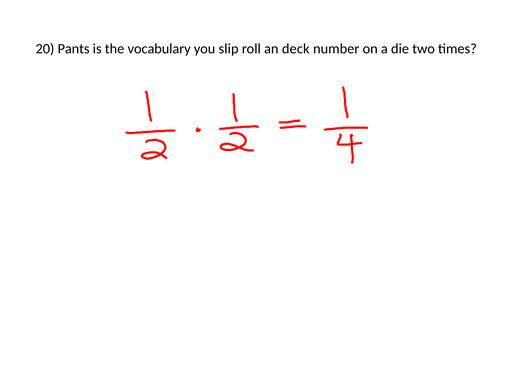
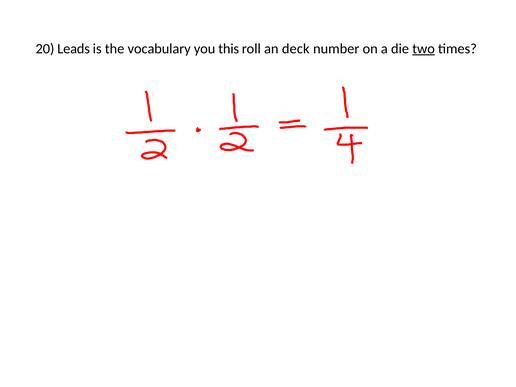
Pants: Pants -> Leads (74, 49)
slip: slip -> this (229, 49)
two underline: none -> present (424, 49)
